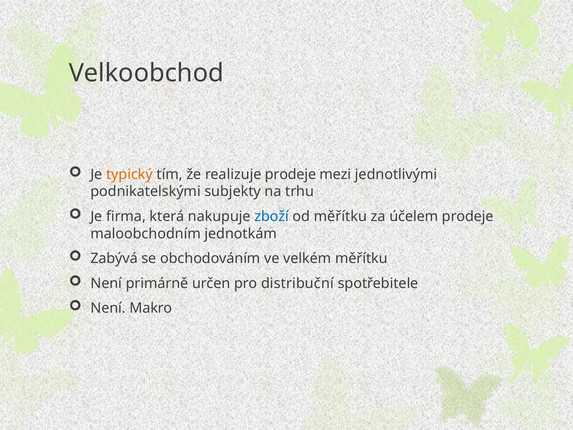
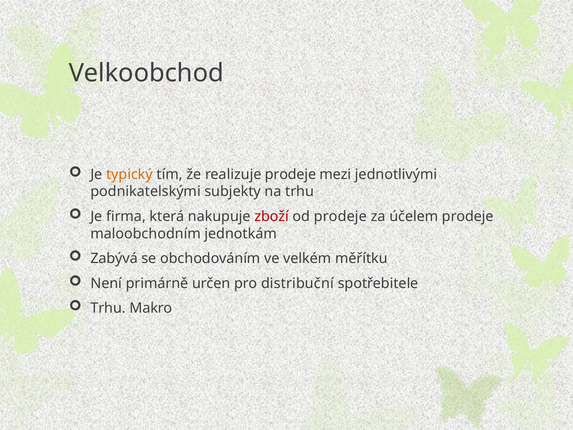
zboží colour: blue -> red (272, 216)
od měřítku: měřítku -> prodeje (340, 216)
Není: Není -> Trhu (108, 308)
